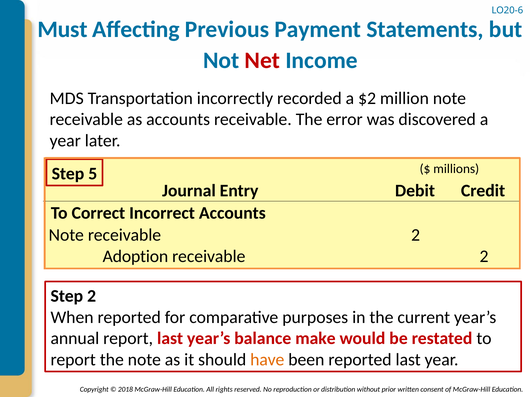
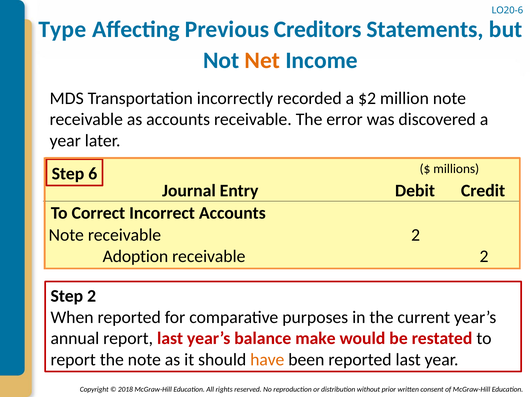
Must: Must -> Type (62, 29)
Payment: Payment -> Creditors (318, 29)
Net colour: red -> orange (262, 60)
5: 5 -> 6 (93, 174)
